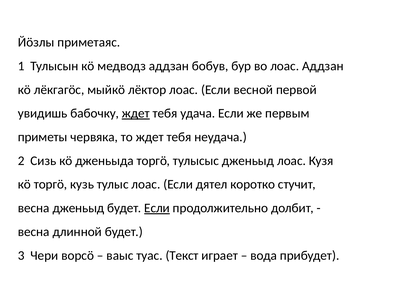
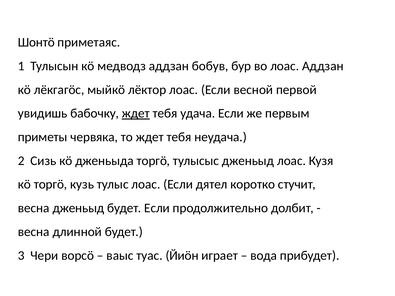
Йöзлы: Йöзлы -> Шонтö (36, 42)
Если underline: present -> none (157, 208)
Текст: Текст -> Йиöн (182, 256)
